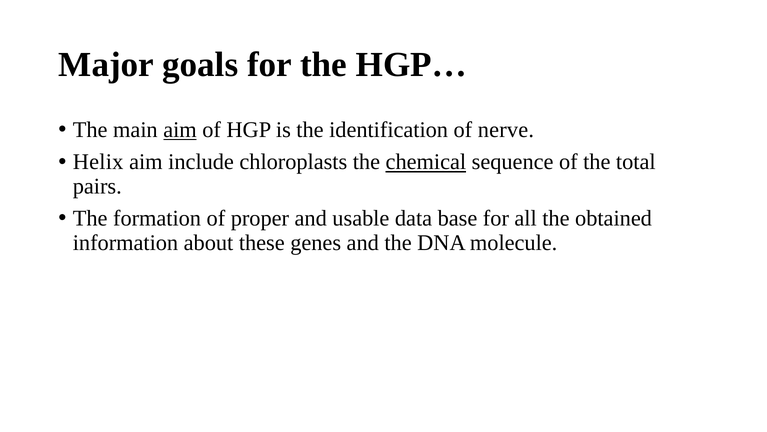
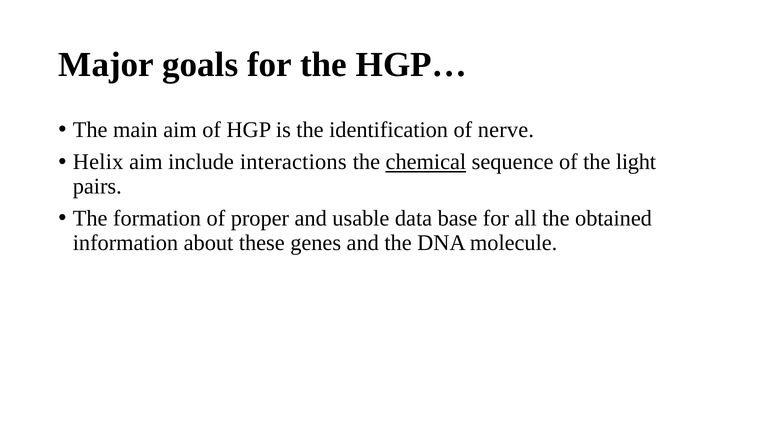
aim underline: present -> none (180, 130)
chloroplasts: chloroplasts -> interactions (293, 162)
total: total -> light (636, 162)
